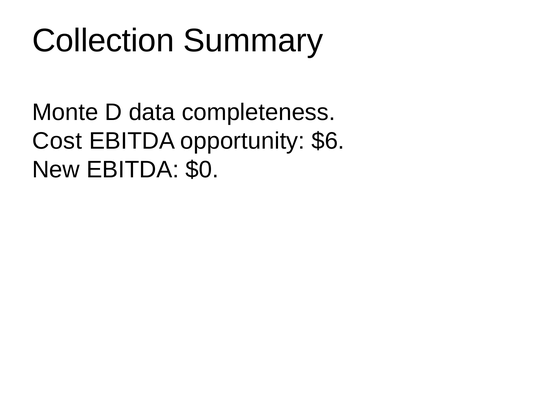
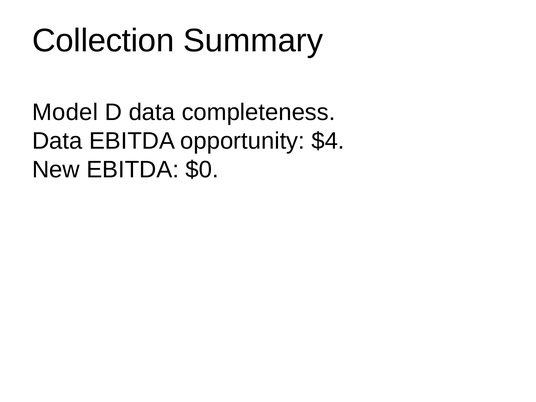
Monte: Monte -> Model (65, 112)
Cost: Cost -> Data (57, 141)
$6: $6 -> $4 (328, 141)
